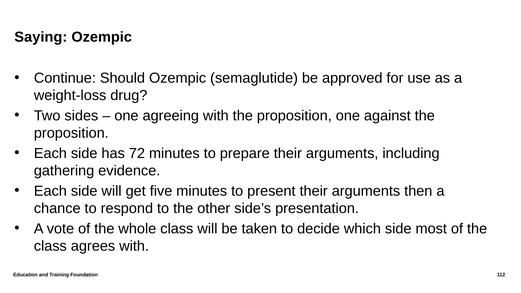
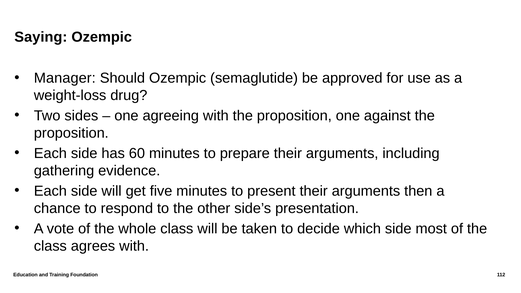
Continue: Continue -> Manager (65, 78)
72: 72 -> 60 (137, 153)
